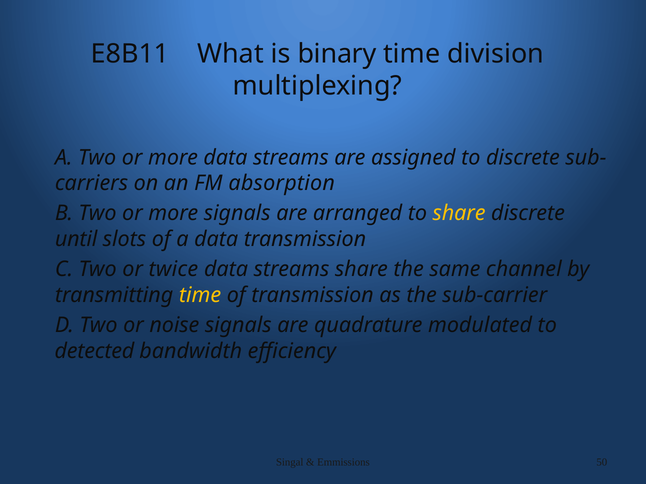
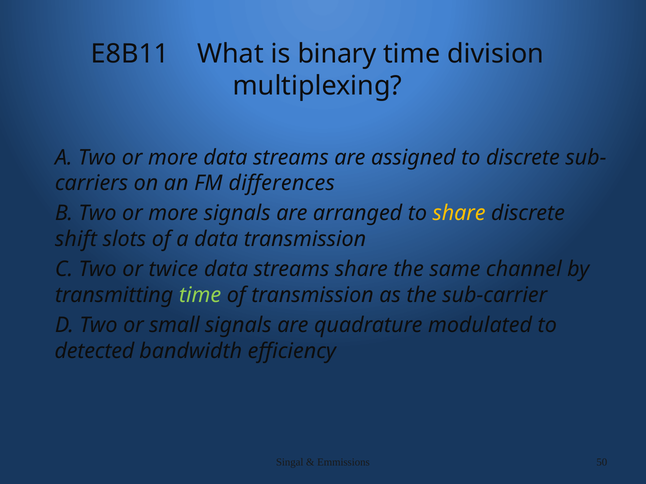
absorption: absorption -> differences (282, 183)
until: until -> shift (76, 239)
time colour: yellow -> light green (200, 295)
noise: noise -> small (174, 326)
